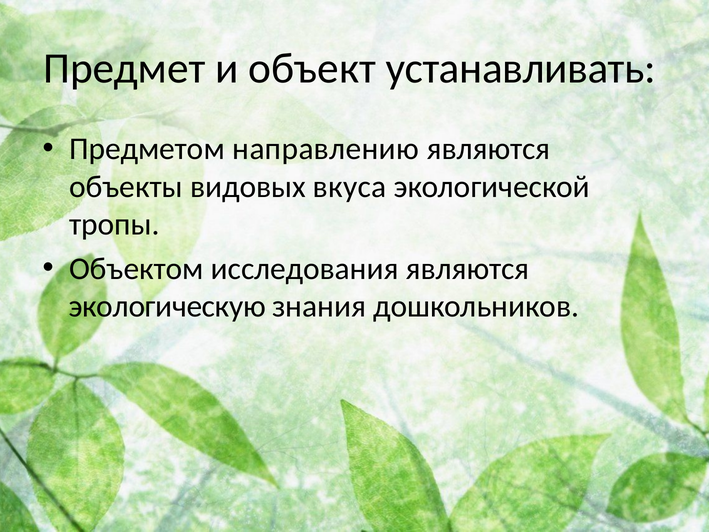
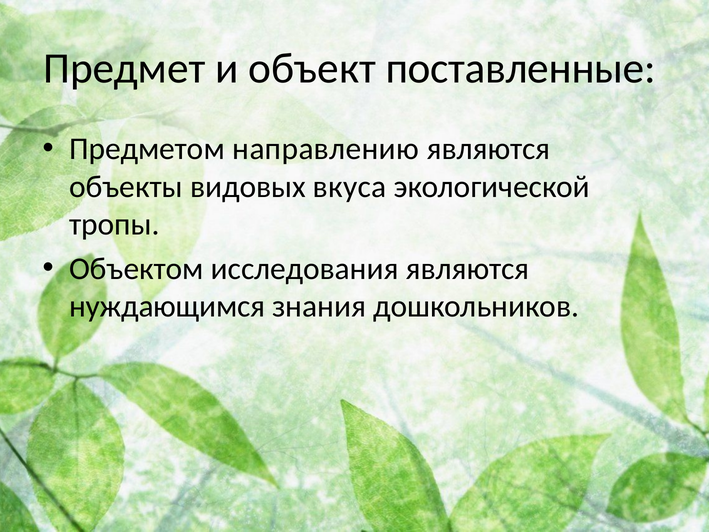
устанавливать: устанавливать -> поставленные (521, 69)
экологическую: экологическую -> нуждающимся (167, 306)
